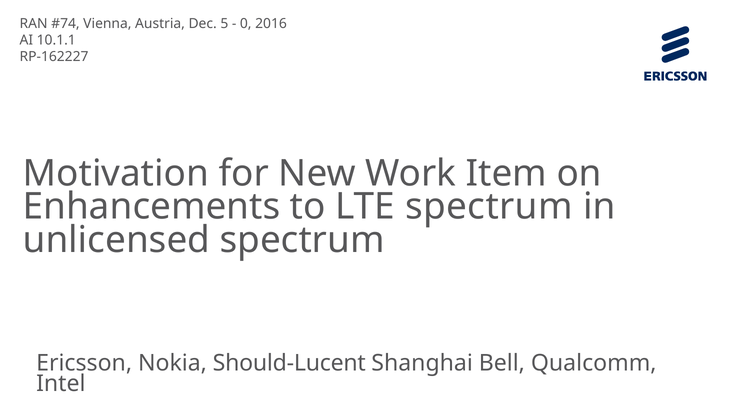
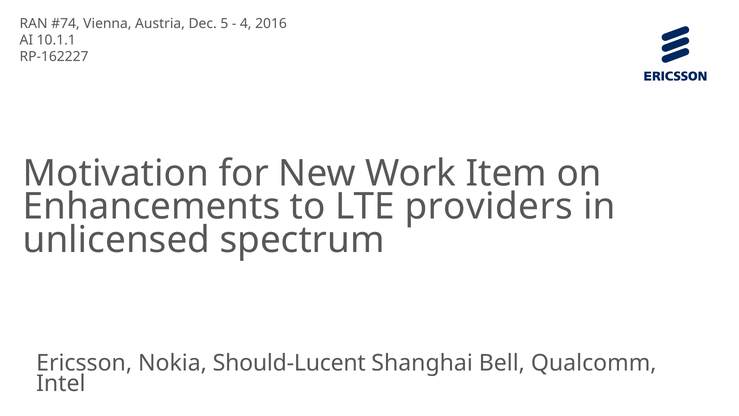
0: 0 -> 4 (246, 23)
LTE spectrum: spectrum -> providers (489, 206)
